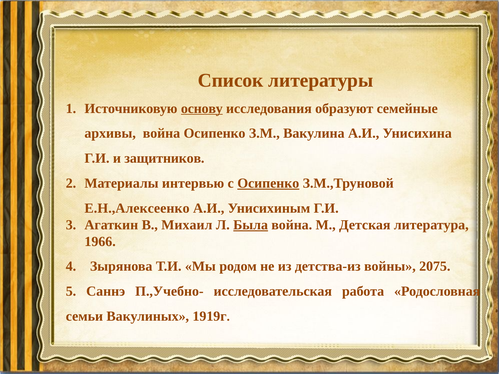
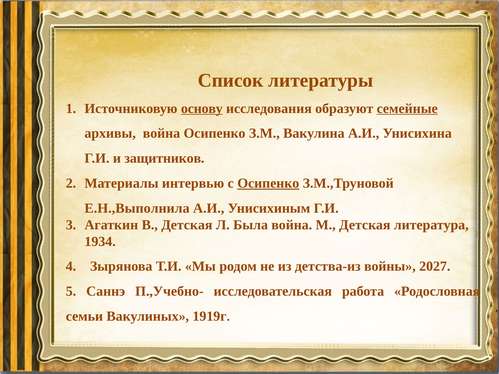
семейные underline: none -> present (407, 109)
Е.Н.,Алексеенко: Е.Н.,Алексеенко -> Е.Н.,Выполнила (137, 208)
В Михаил: Михаил -> Детская (187, 225)
Была underline: present -> none (251, 225)
1966: 1966 -> 1934 (100, 242)
2075: 2075 -> 2027 (435, 267)
